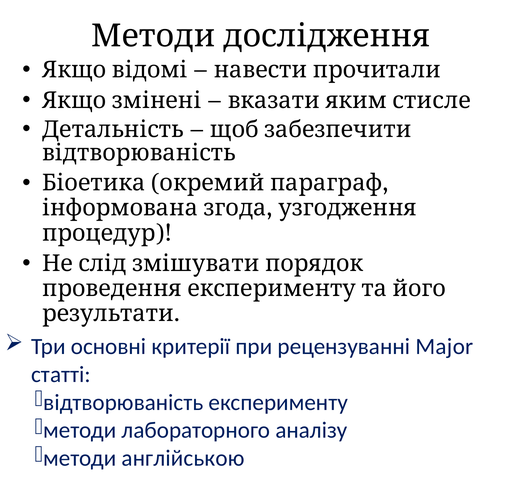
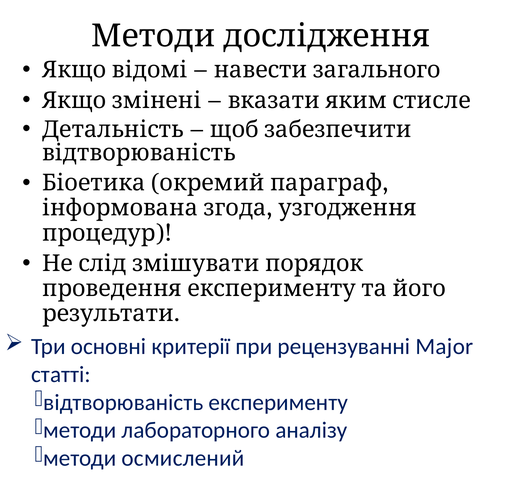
прочитали: прочитали -> загального (377, 70)
англійською: англійською -> осмислений (183, 458)
